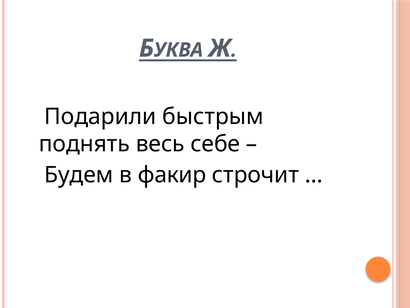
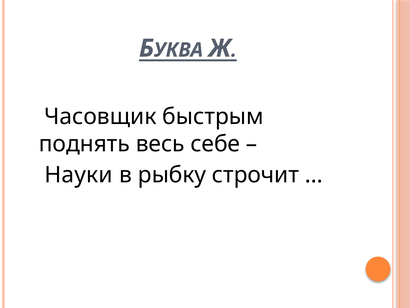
Подарили: Подарили -> Часовщик (100, 117)
Будем: Будем -> Науки (79, 175)
факир: факир -> рыбку (172, 175)
